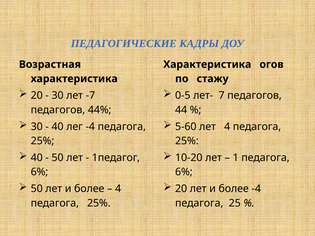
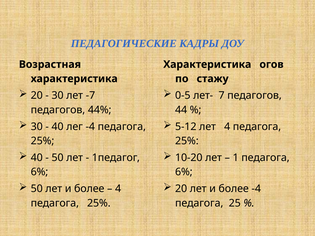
5-60: 5-60 -> 5-12 (186, 127)
